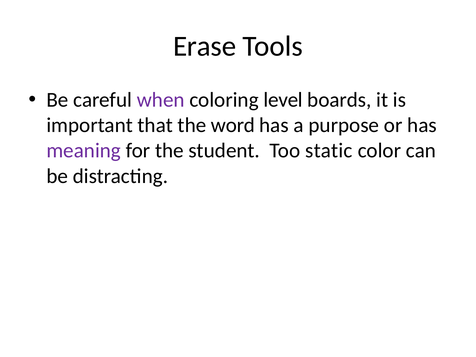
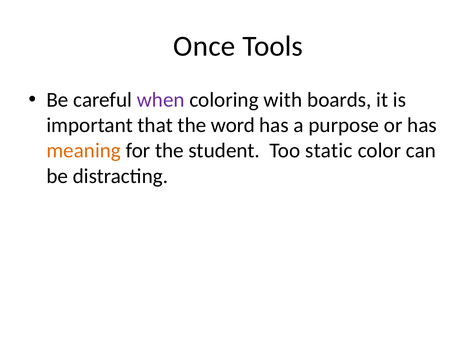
Erase: Erase -> Once (204, 46)
level: level -> with (283, 100)
meaning colour: purple -> orange (84, 151)
